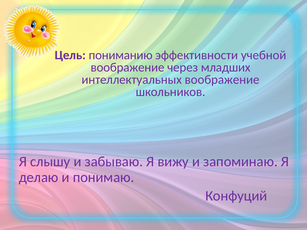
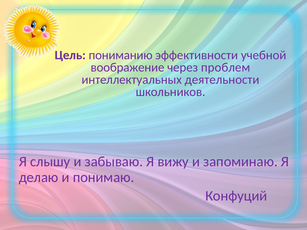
младших: младших -> проблем (226, 67)
интеллектуальных воображение: воображение -> деятельности (222, 80)
